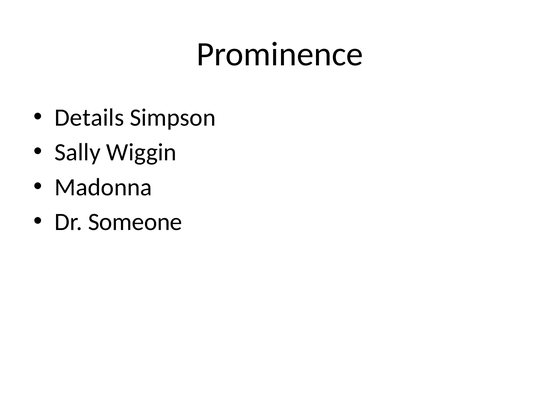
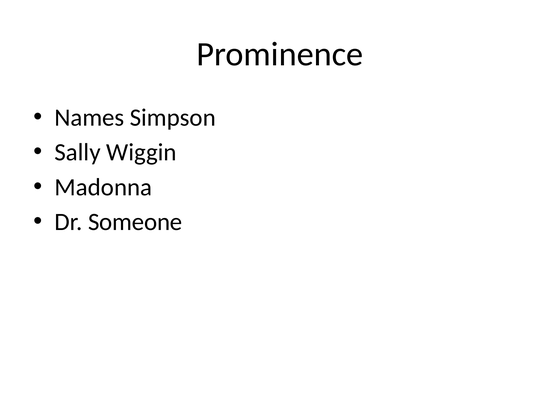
Details: Details -> Names (89, 117)
